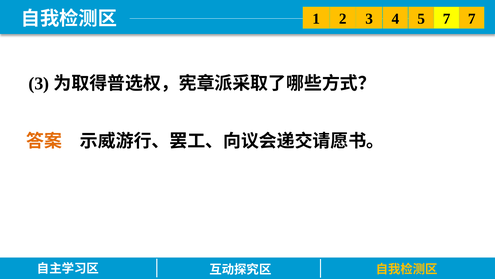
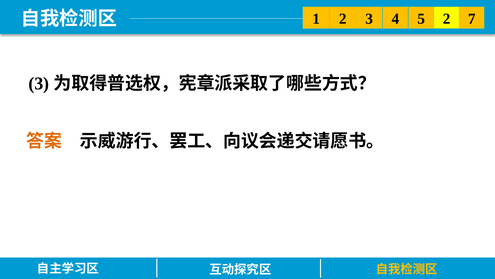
5 7: 7 -> 2 (447, 19)
